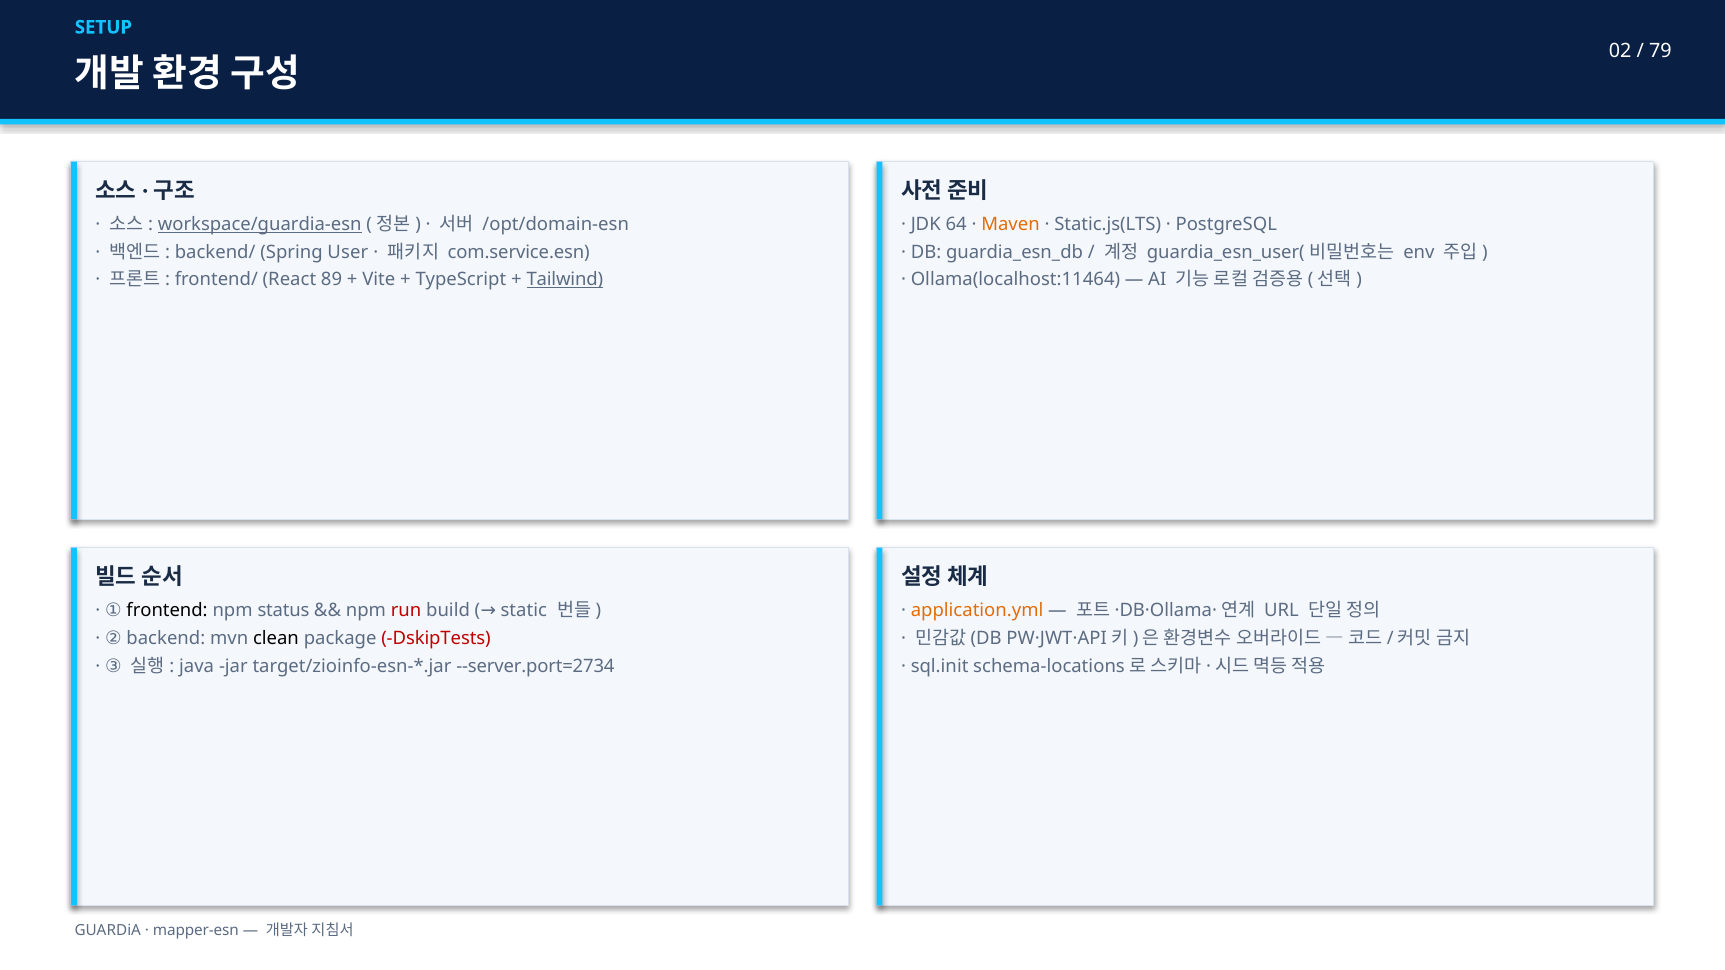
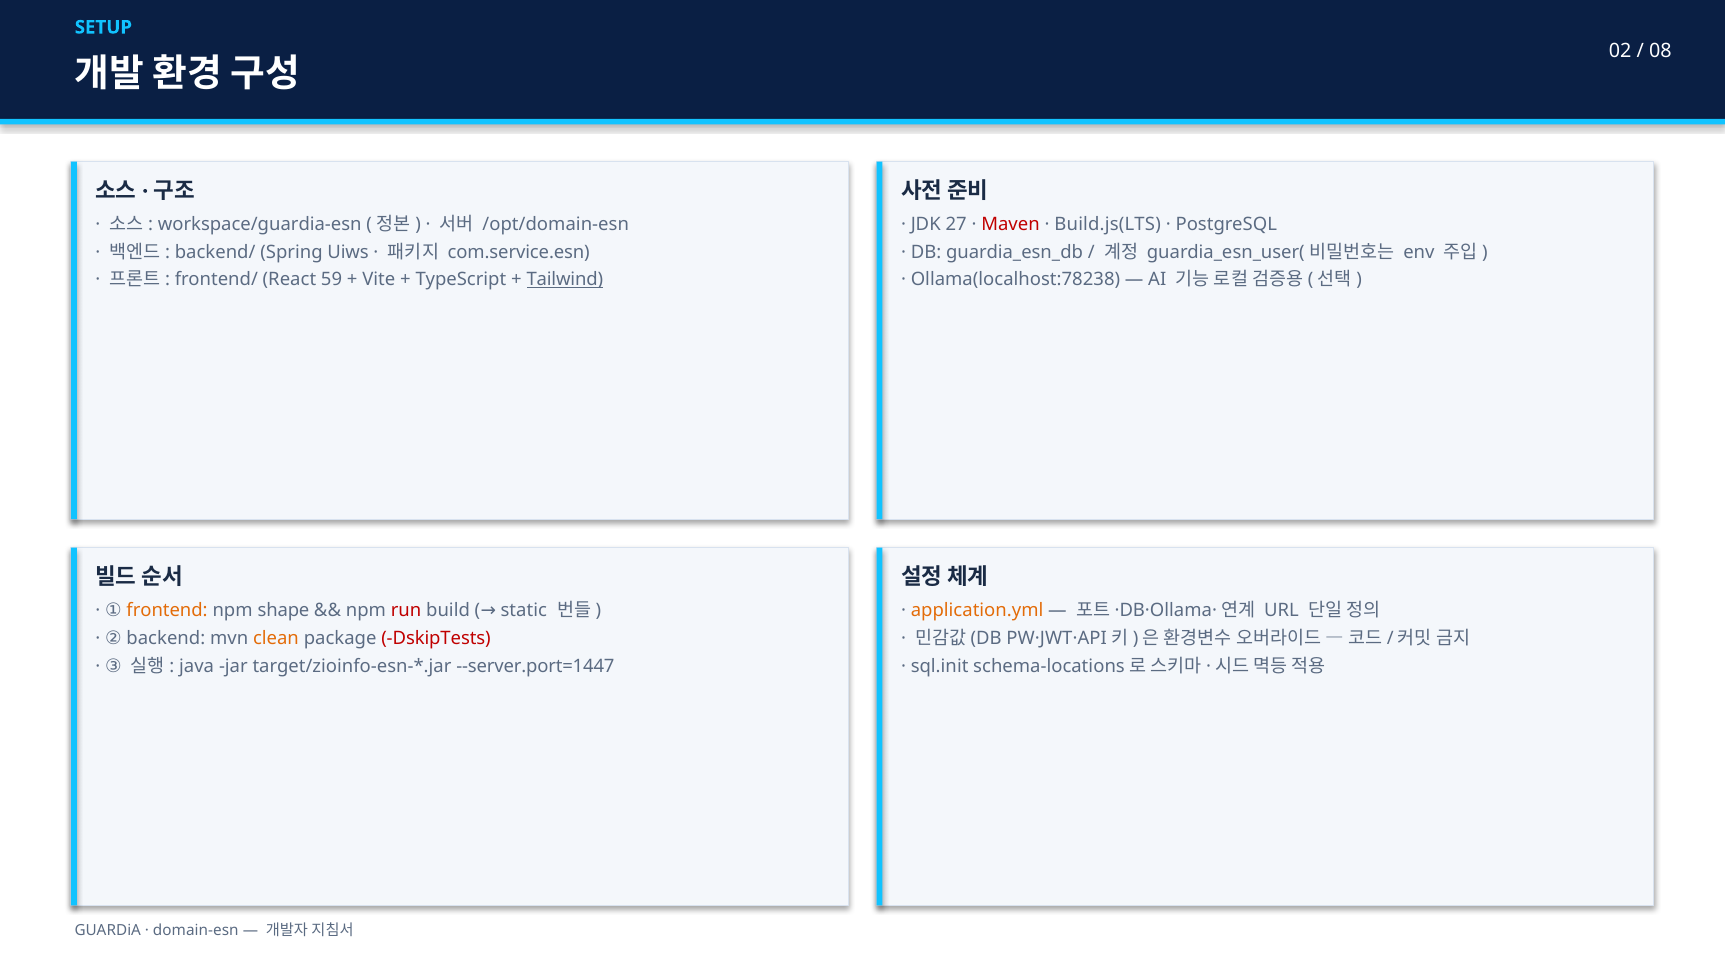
79: 79 -> 08 (1660, 51)
workspace/guardia-esn underline: present -> none (260, 225)
64: 64 -> 27 (956, 225)
Maven colour: orange -> red (1011, 225)
Static.js(LTS: Static.js(LTS -> Build.js(LTS (1108, 225)
User: User -> Uiws (348, 252)
89: 89 -> 59 (332, 280)
Ollama(localhost:11464: Ollama(localhost:11464 -> Ollama(localhost:78238 (1015, 280)
frontend colour: black -> orange (167, 611)
status: status -> shape (283, 611)
clean colour: black -> orange (276, 639)
--server.port=2734: --server.port=2734 -> --server.port=1447 (535, 666)
mapper-esn: mapper-esn -> domain-esn (196, 931)
